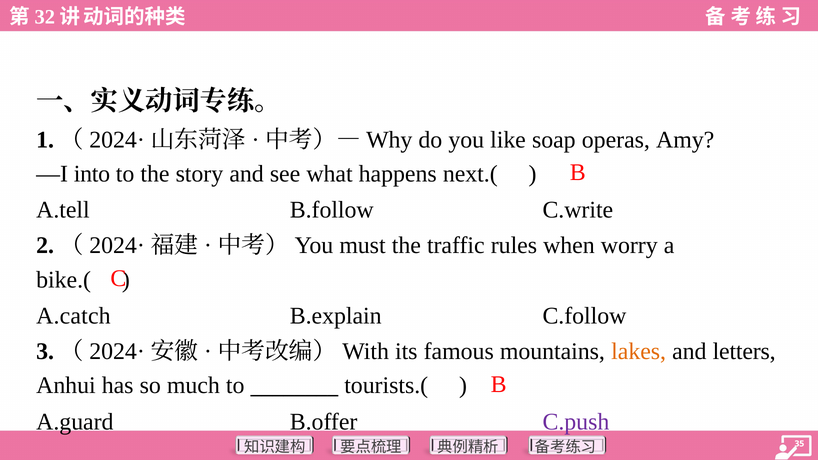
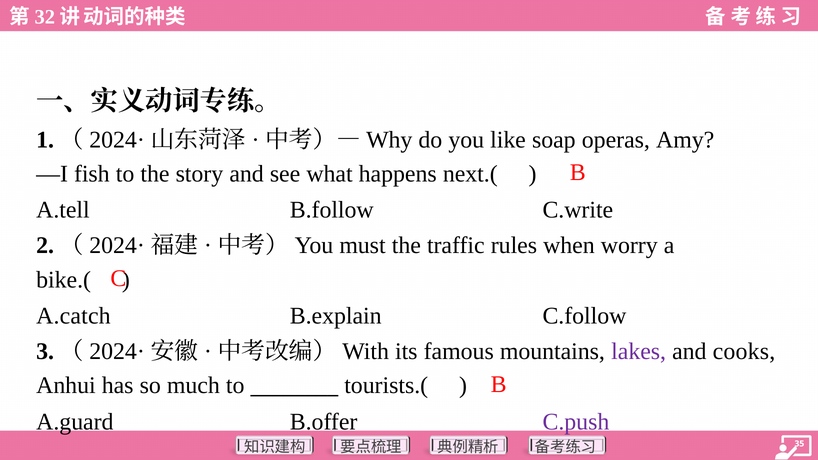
into: into -> fish (92, 174)
lakes colour: orange -> purple (639, 352)
letters: letters -> cooks (744, 352)
